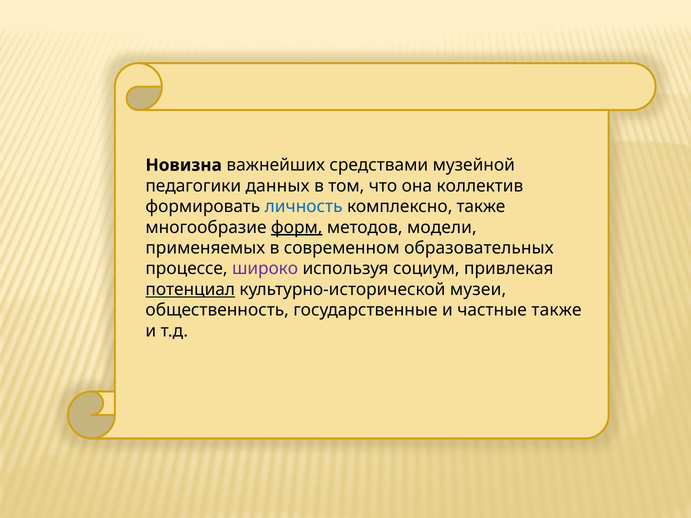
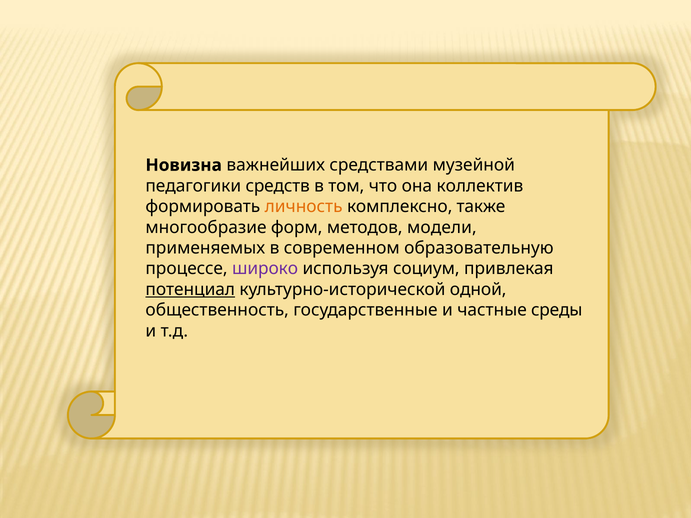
данных: данных -> средств (278, 186)
личность colour: blue -> orange (304, 207)
форм underline: present -> none (297, 227)
образовательных: образовательных -> образовательную (479, 248)
музеи: музеи -> одной (478, 290)
частные также: также -> среды (557, 310)
